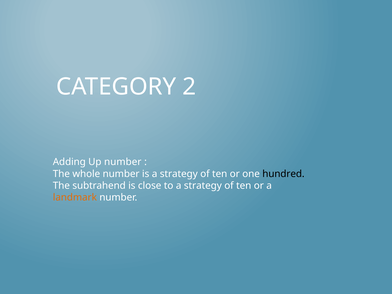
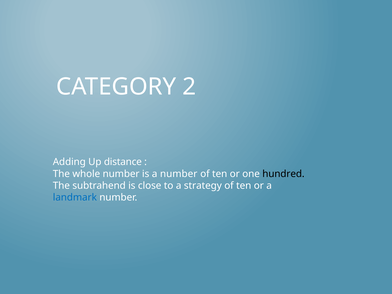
Up number: number -> distance (123, 162)
is a strategy: strategy -> number (179, 174)
landmark colour: orange -> blue (75, 197)
